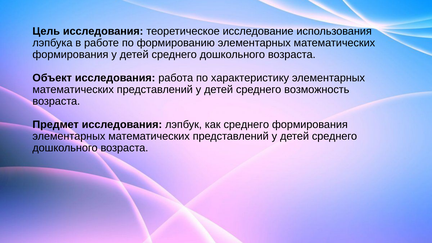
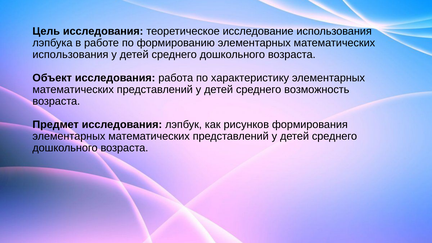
формирования: формирования -> использования (70, 55)
как среднего: среднего -> рисунков (246, 125)
